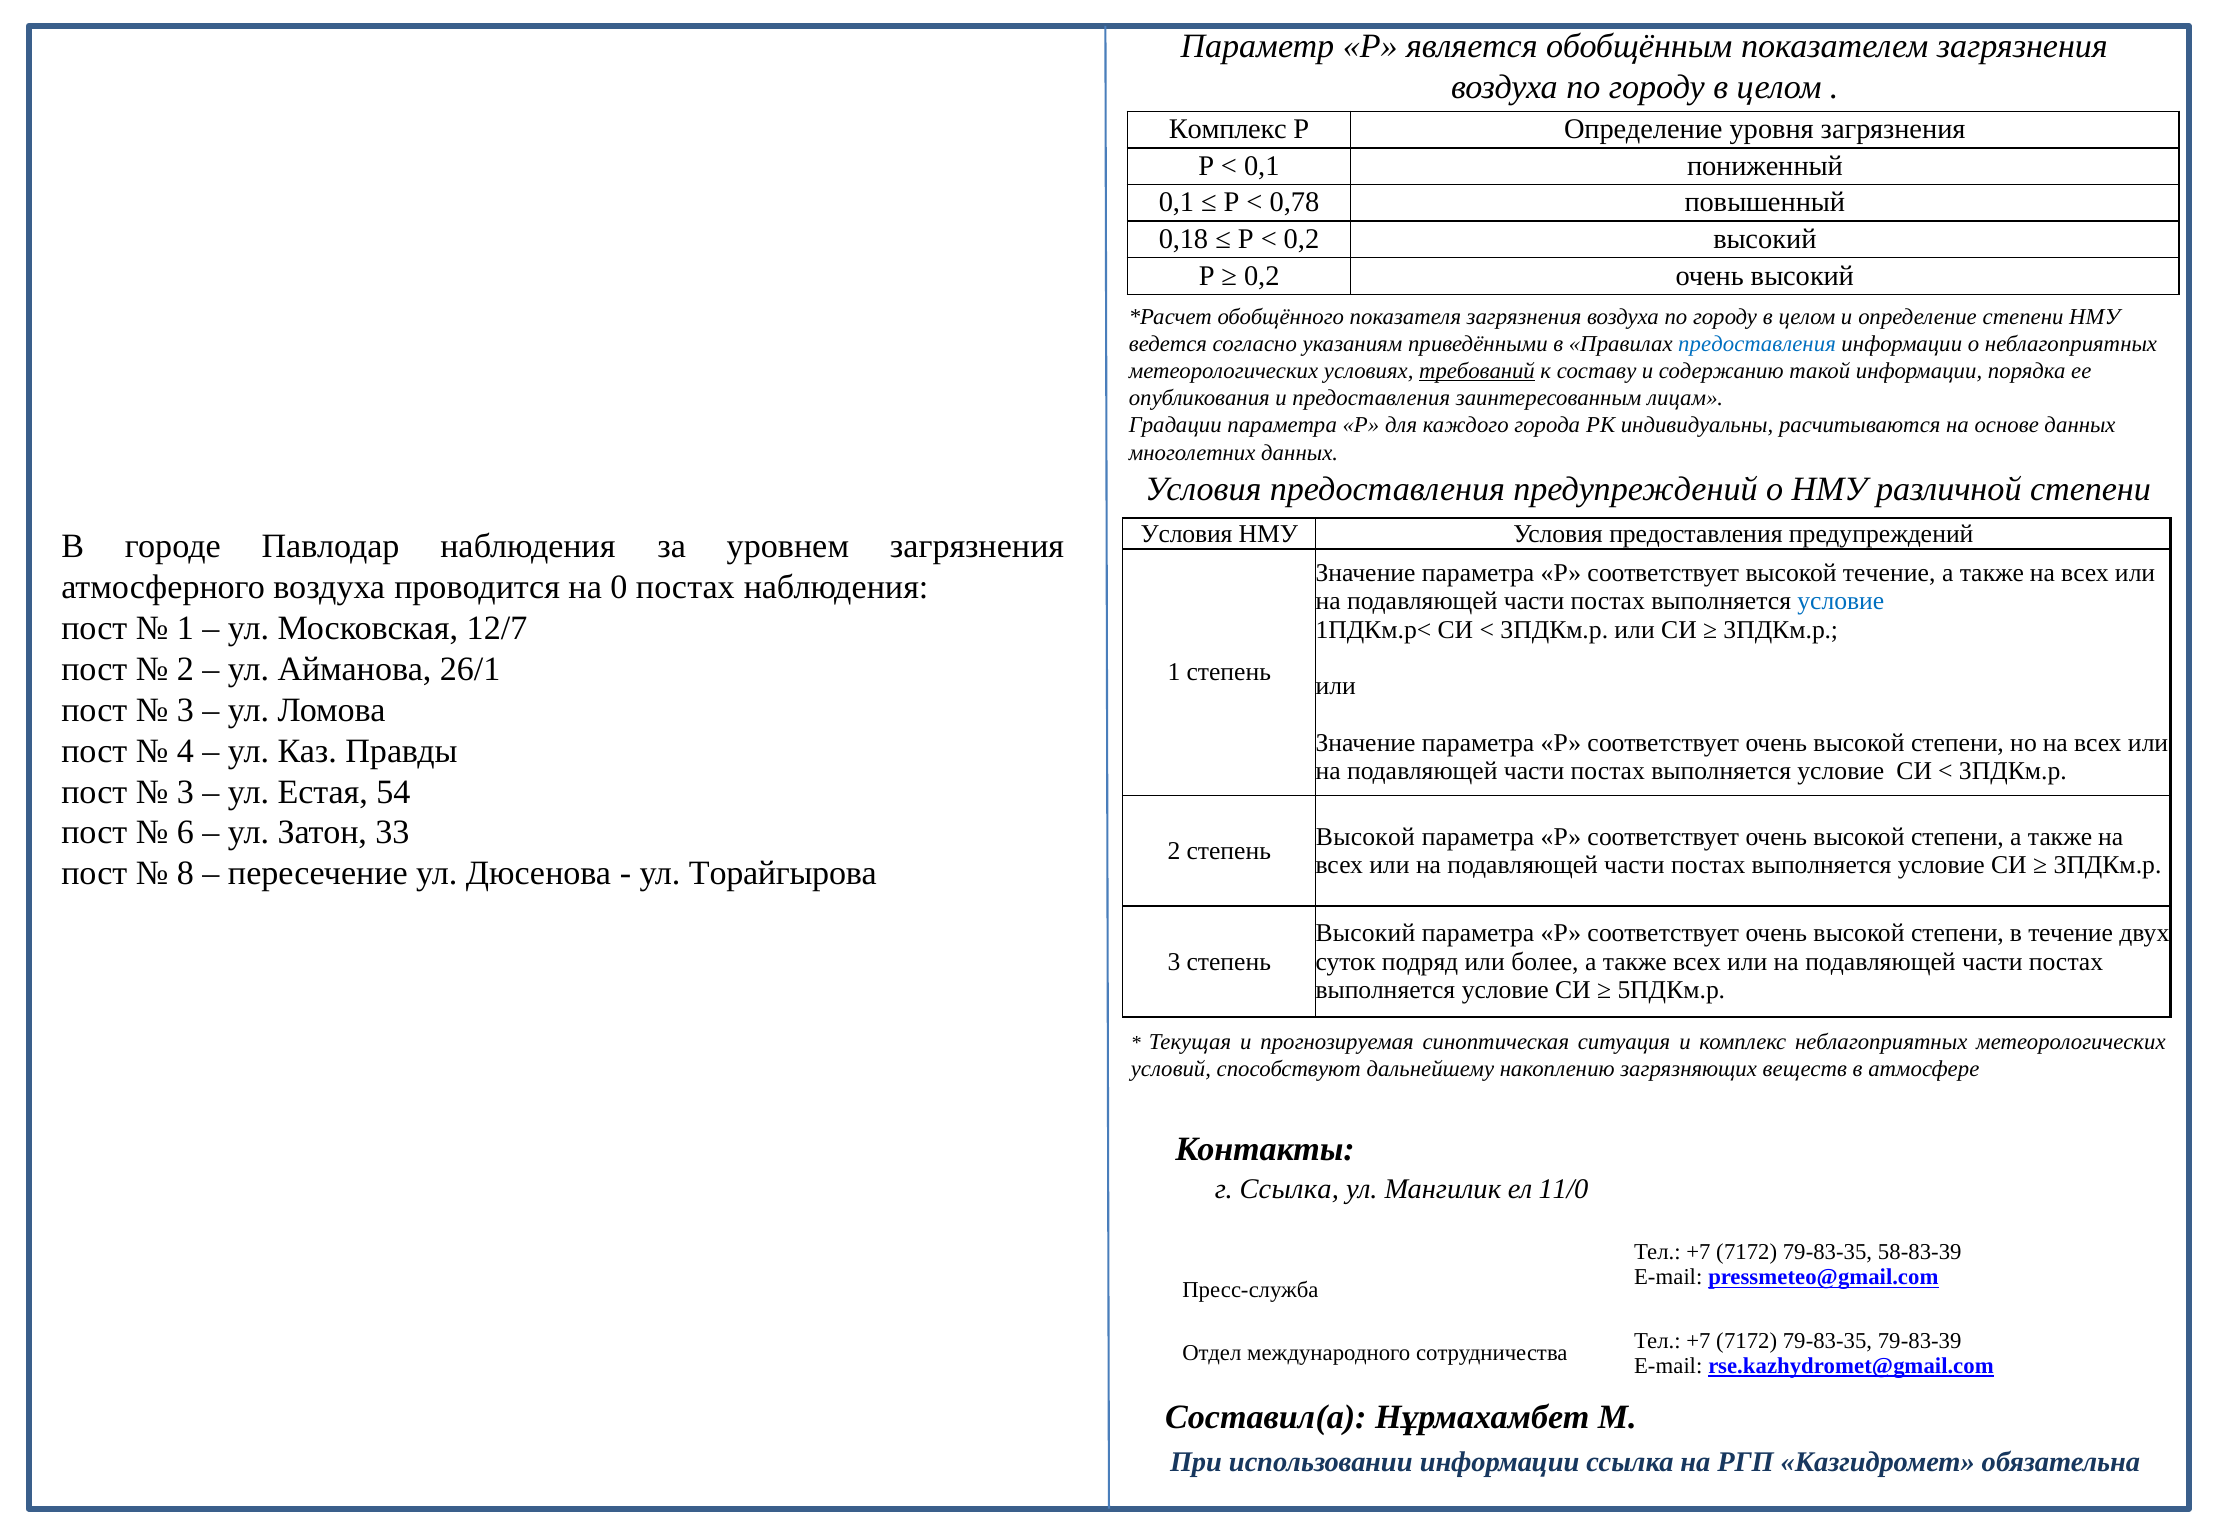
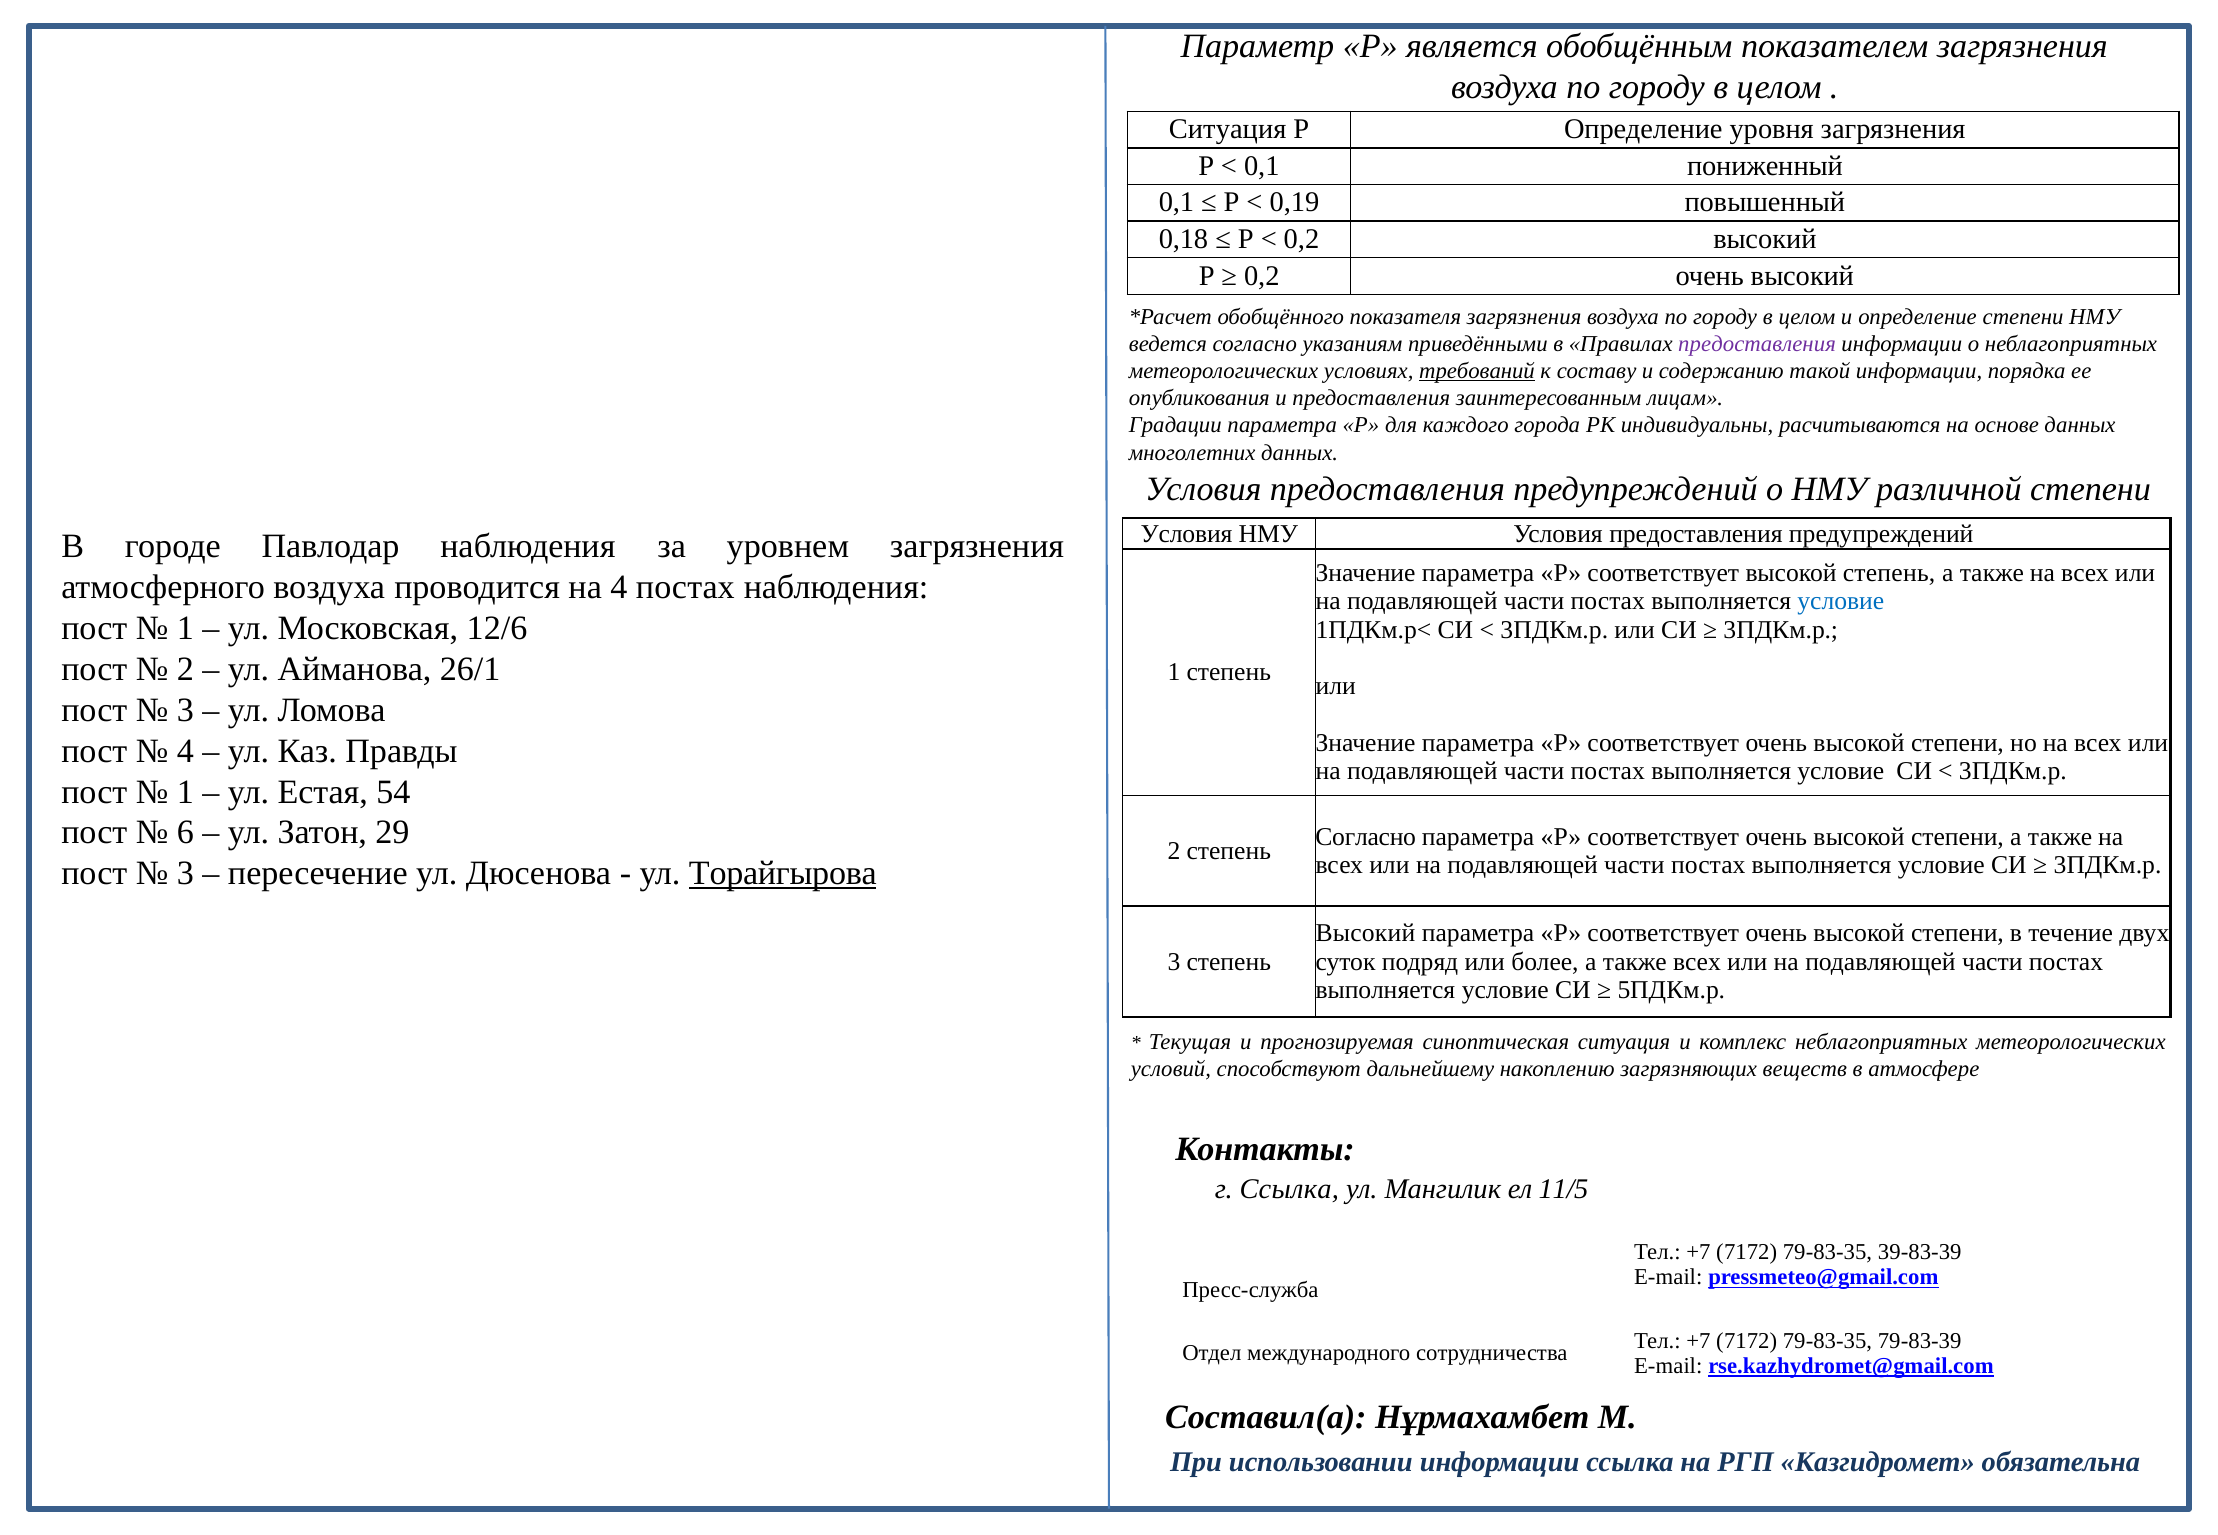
Комплекс: Комплекс -> Ситуация (1228, 129)
0,78: 0,78 -> 0,19 (1294, 203)
предоставления colour: blue -> purple (1757, 344)
высокой течение: течение -> степень (1889, 573)
на 0: 0 -> 4 (619, 587)
12/7: 12/7 -> 12/6 (497, 628)
3: 3 -> 1 (185, 792)
33: 33 -> 29 (392, 833)
Высокой: Высокой -> Согласно (1366, 837)
8: 8 -> 3 (185, 874)
Торайгырова underline: none -> present (783, 874)
11/0: 11/0 -> 11/5 (1564, 1189)
58-83-39: 58-83-39 -> 39-83-39 (1920, 1252)
